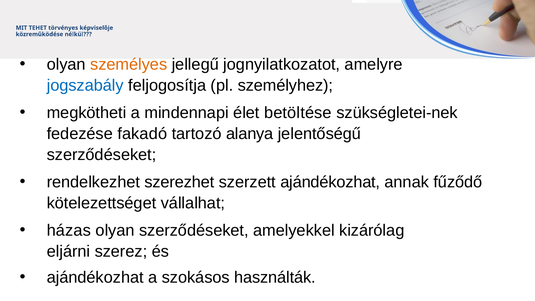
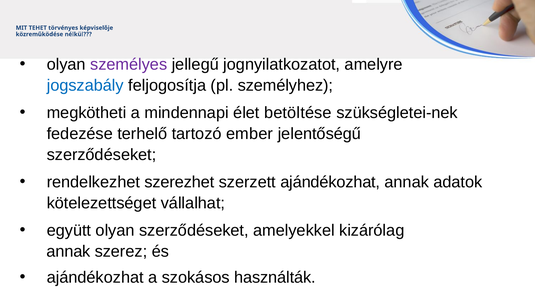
személyes colour: orange -> purple (129, 64)
fakadó: fakadó -> terhelő (142, 134)
alanya: alanya -> ember (250, 134)
fűződő: fűződő -> adatok (458, 182)
házas: házas -> együtt (69, 230)
eljárni: eljárni -> annak (69, 251)
